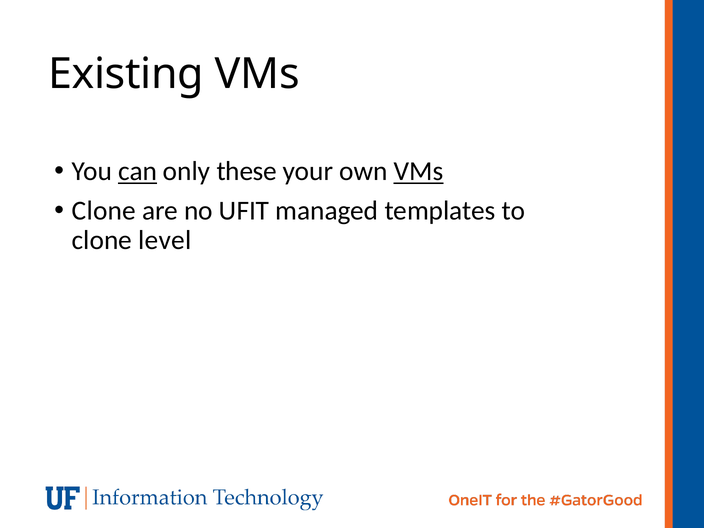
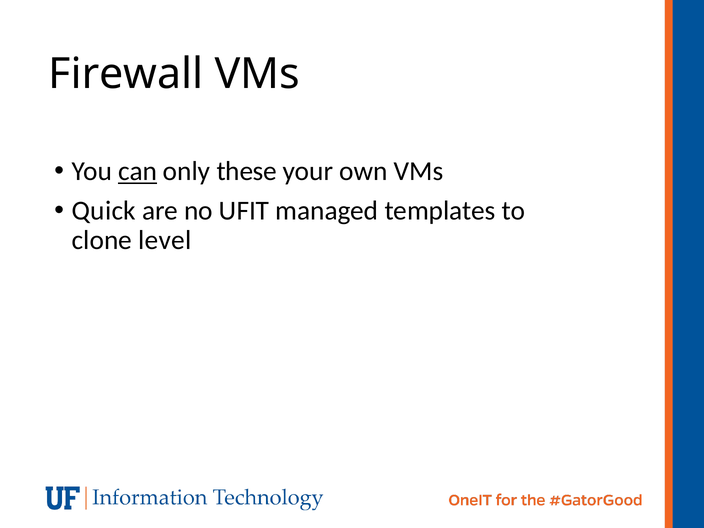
Existing: Existing -> Firewall (126, 74)
VMs underline: present -> none (418, 171)
Clone: Clone -> Quick (104, 211)
